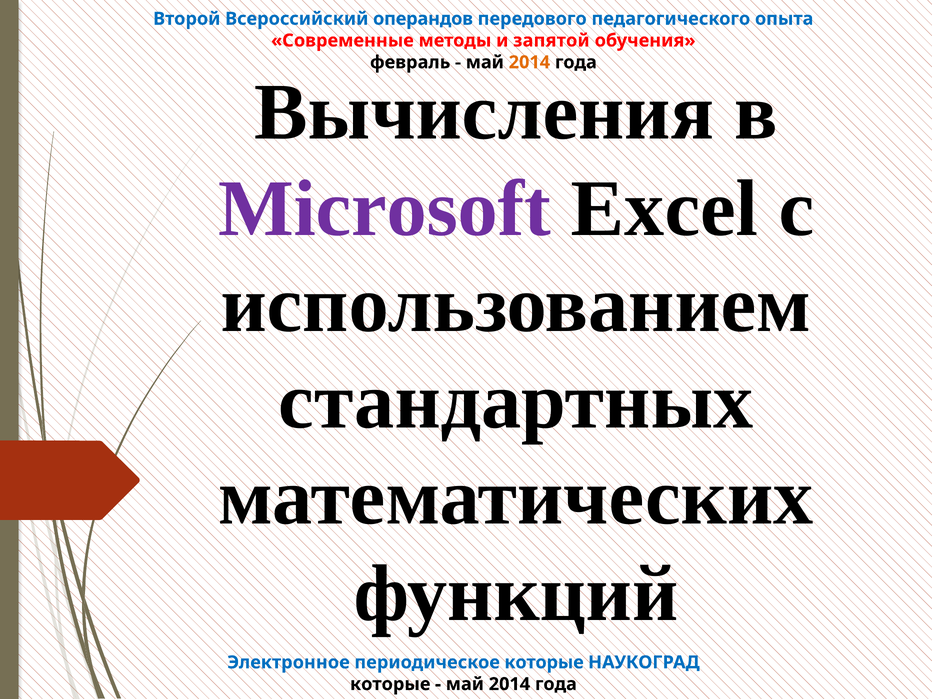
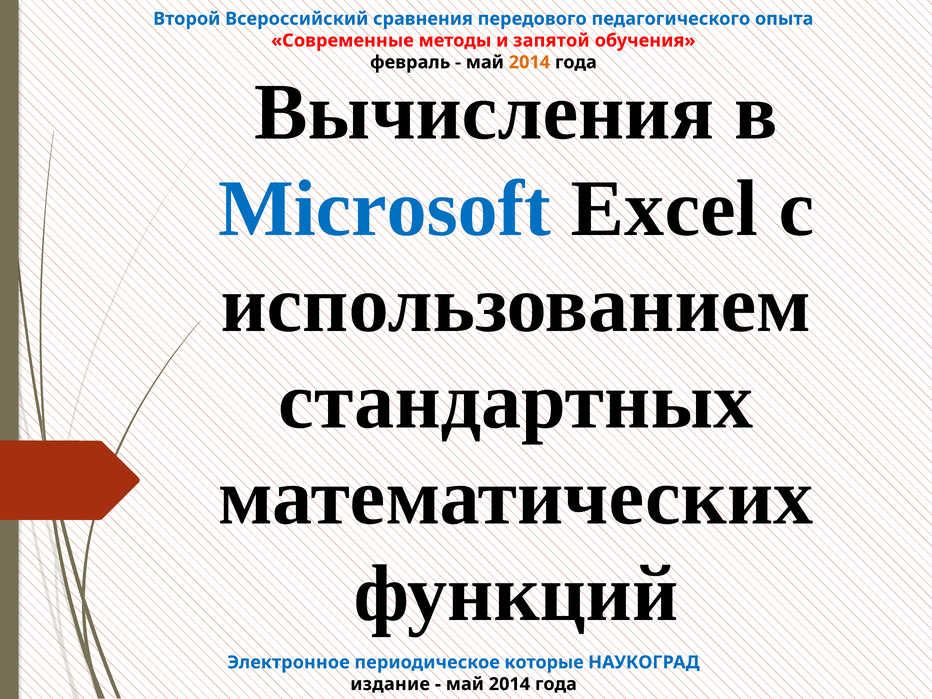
операндов: операндов -> сравнения (423, 19)
Microsoft colour: purple -> blue (385, 209)
которые: которые -> издание (390, 684)
